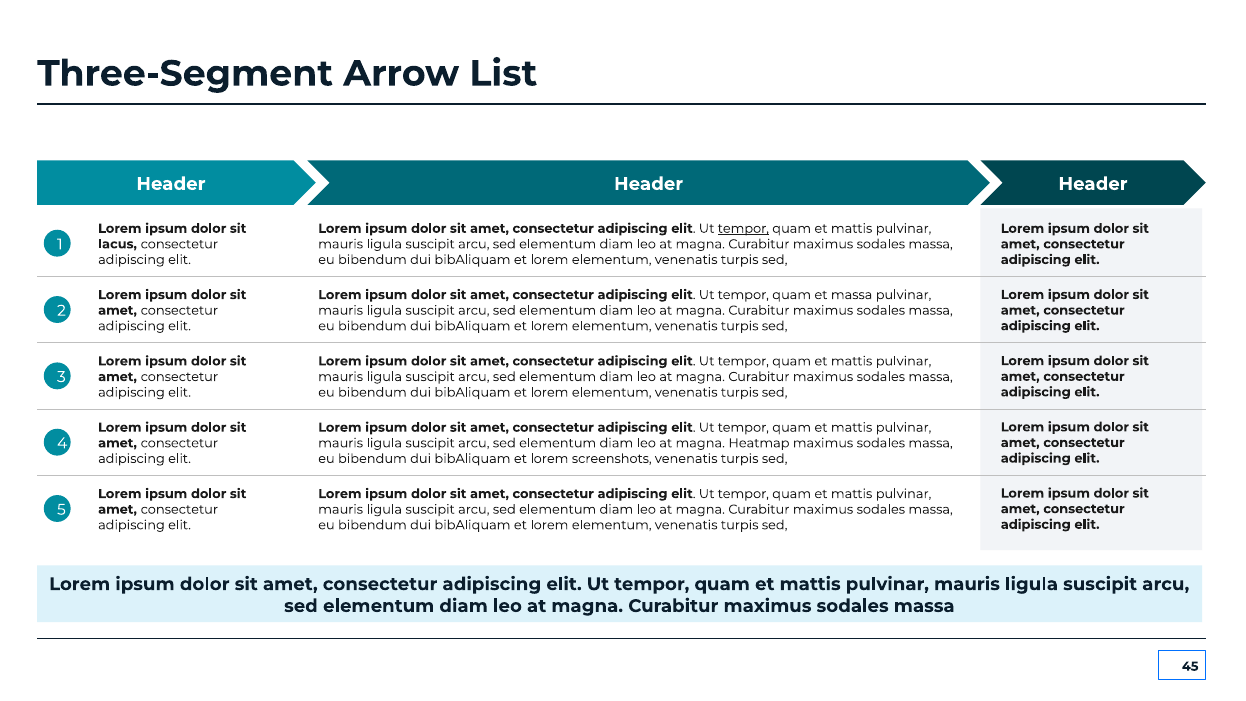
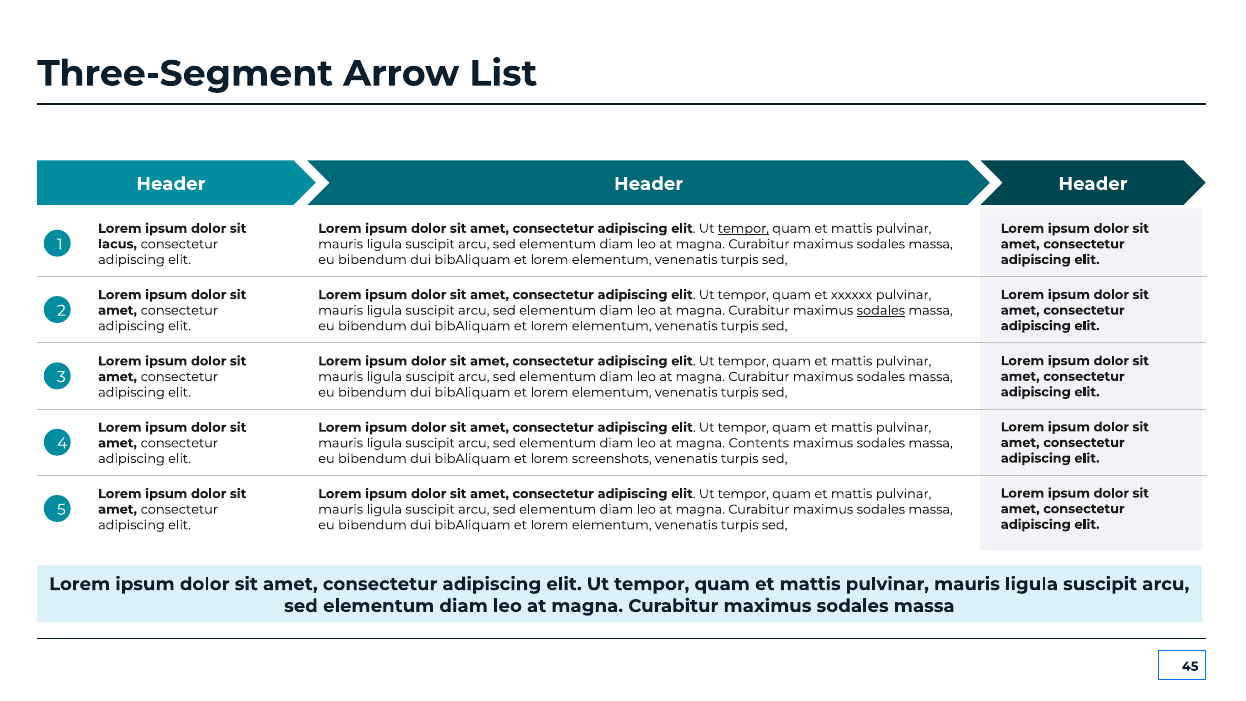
et massa: massa -> xxxxxx (852, 295)
sodales underline: none -> present (881, 310)
Heatmap: Heatmap -> Contents (759, 443)
